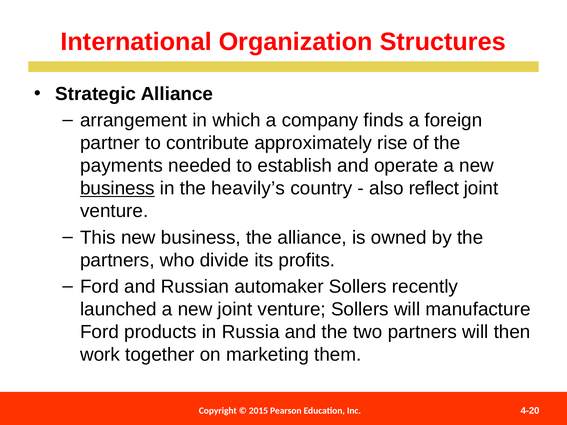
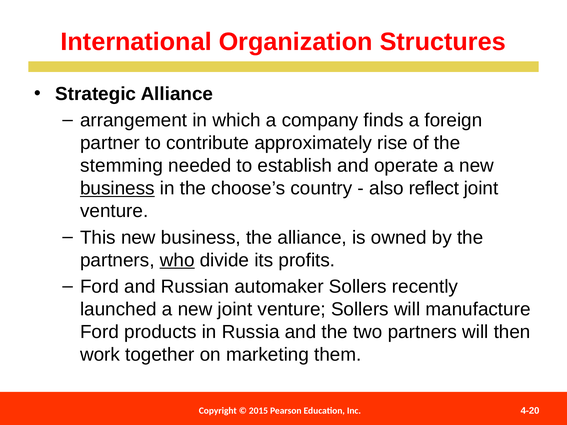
payments: payments -> stemming (122, 166)
heavily’s: heavily’s -> choose’s (248, 188)
who underline: none -> present (177, 260)
